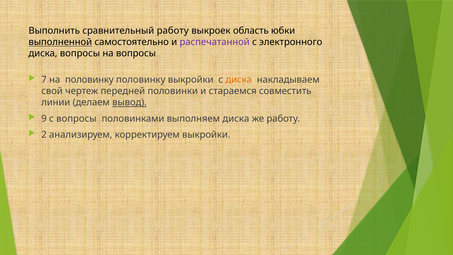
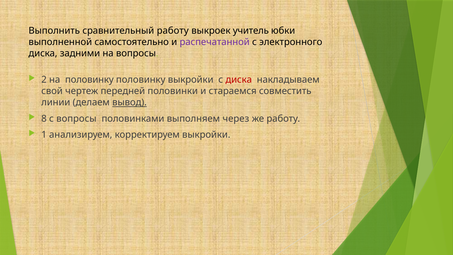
область: область -> учитель (251, 31)
выполненной underline: present -> none (60, 42)
диска вопросы: вопросы -> задними (80, 53)
7: 7 -> 2 (44, 80)
диска colour: orange -> red (239, 80)
9: 9 -> 8 (44, 119)
выполняем диска: диска -> через (236, 119)
2: 2 -> 1 (44, 135)
